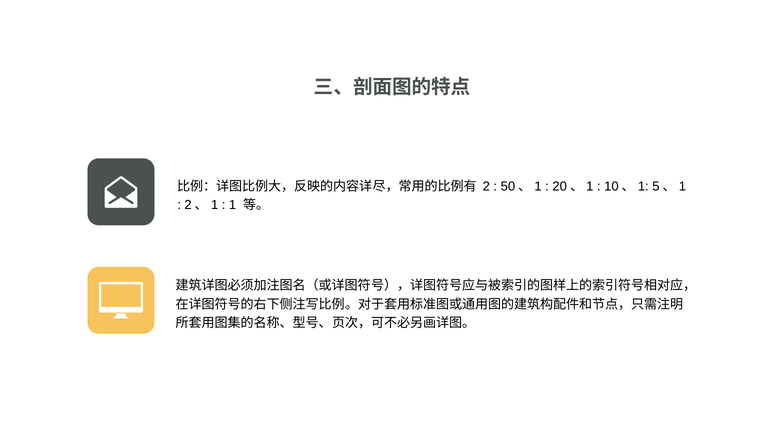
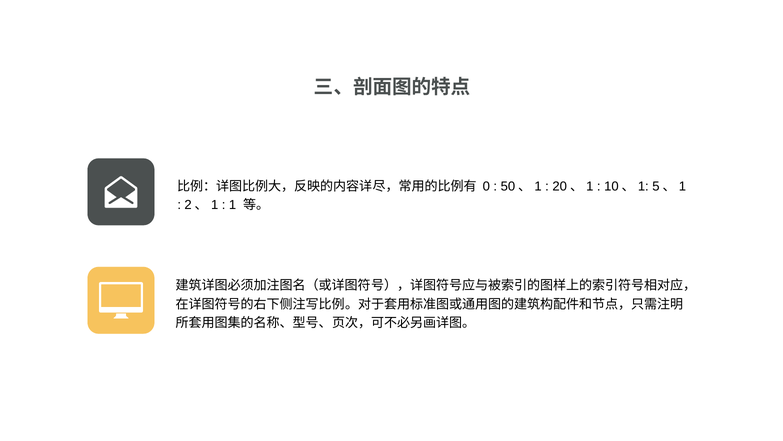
2: 2 -> 0 (486, 186)
